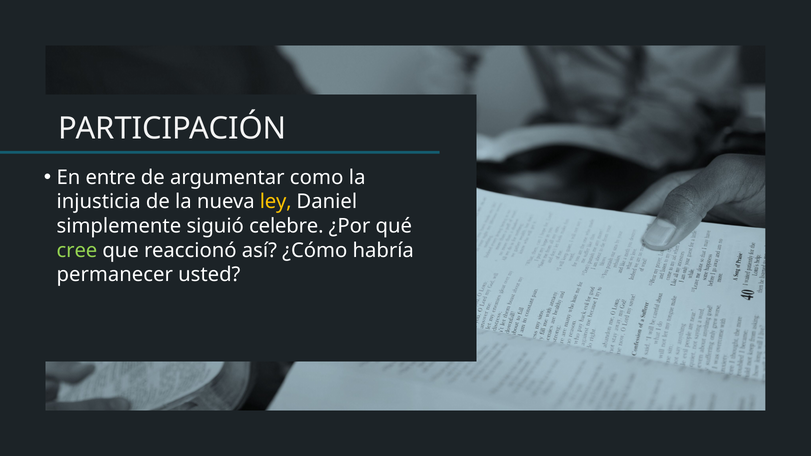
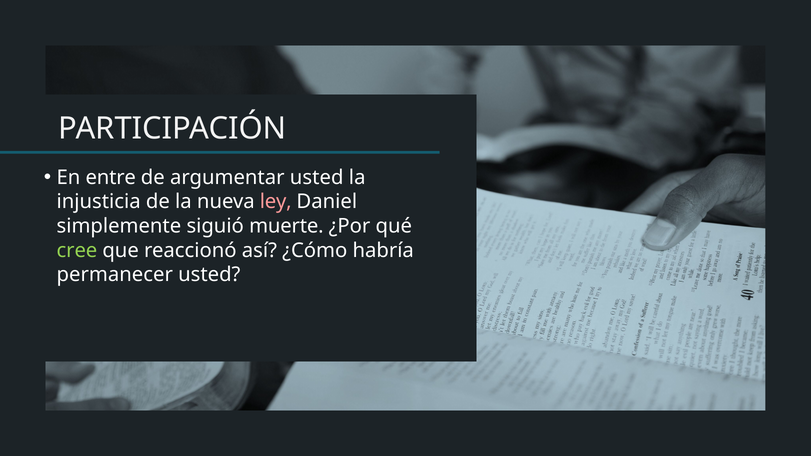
argumentar como: como -> usted (317, 177)
ley colour: yellow -> pink (276, 202)
celebre: celebre -> muerte (286, 226)
